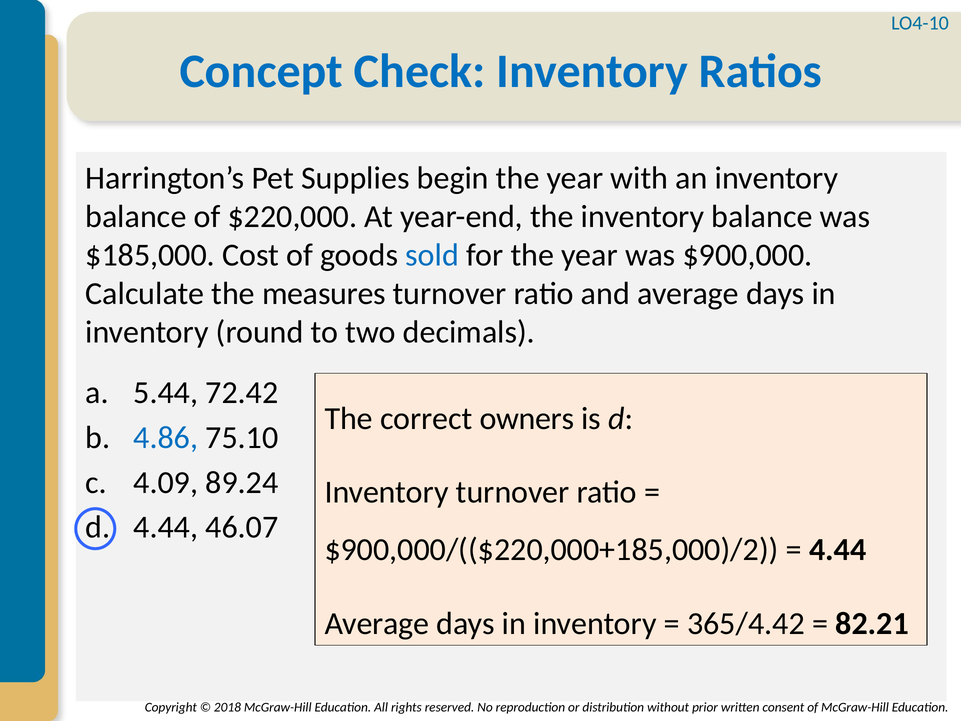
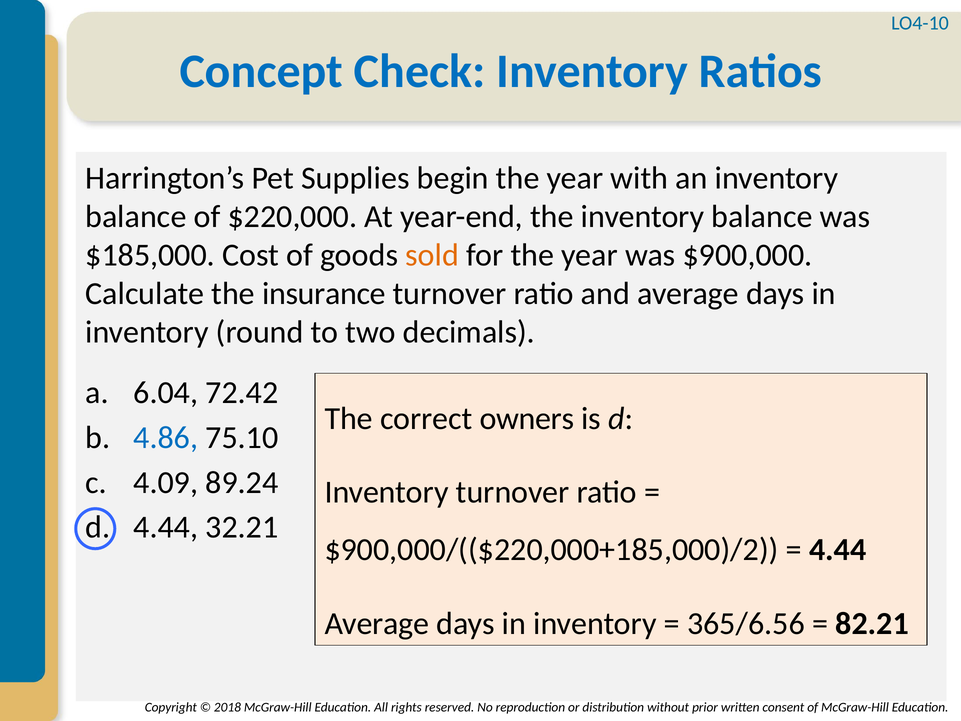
sold colour: blue -> orange (432, 255)
measures: measures -> insurance (324, 293)
5.44: 5.44 -> 6.04 (166, 393)
46.07: 46.07 -> 32.21 (242, 527)
365/4.42: 365/4.42 -> 365/6.56 (746, 623)
